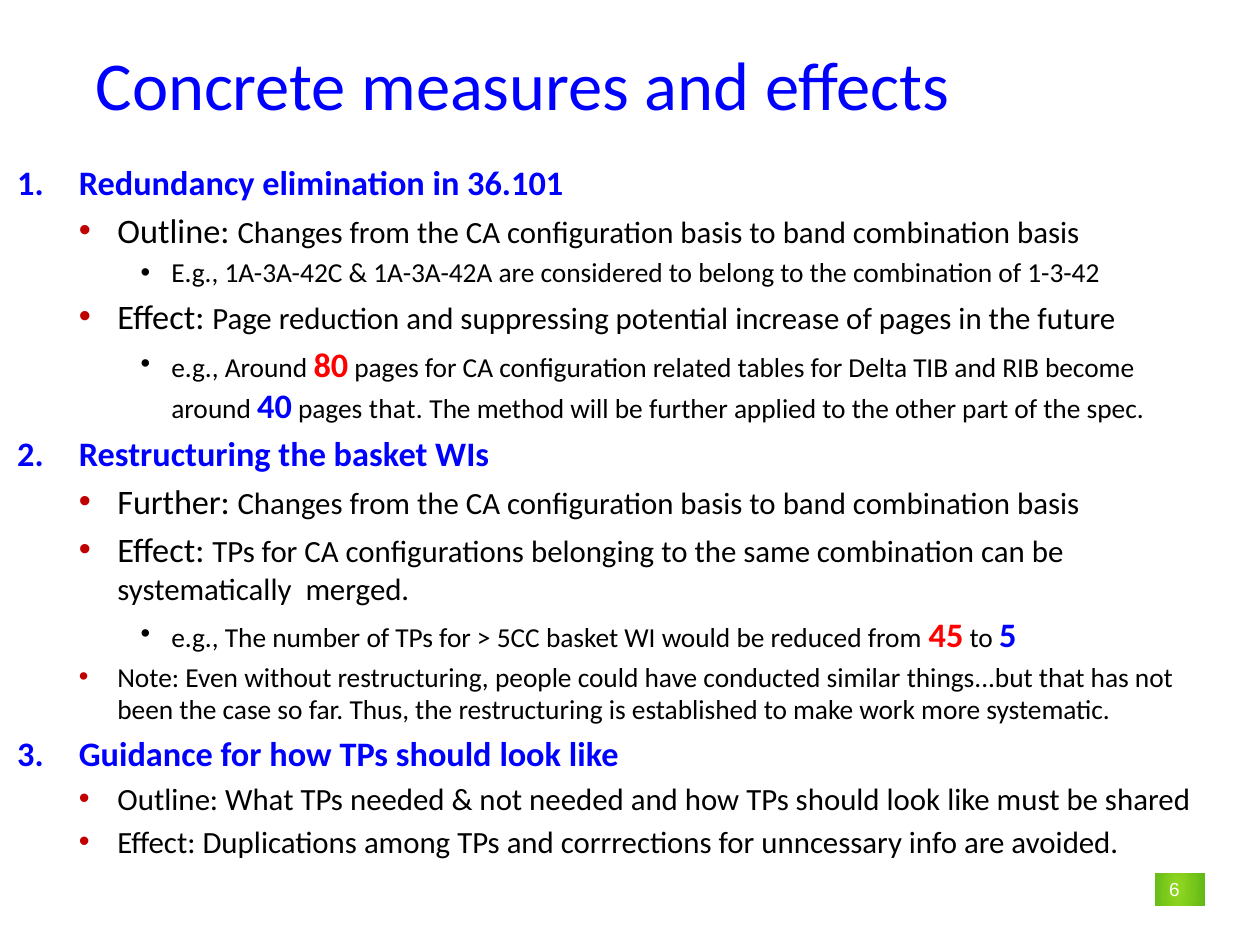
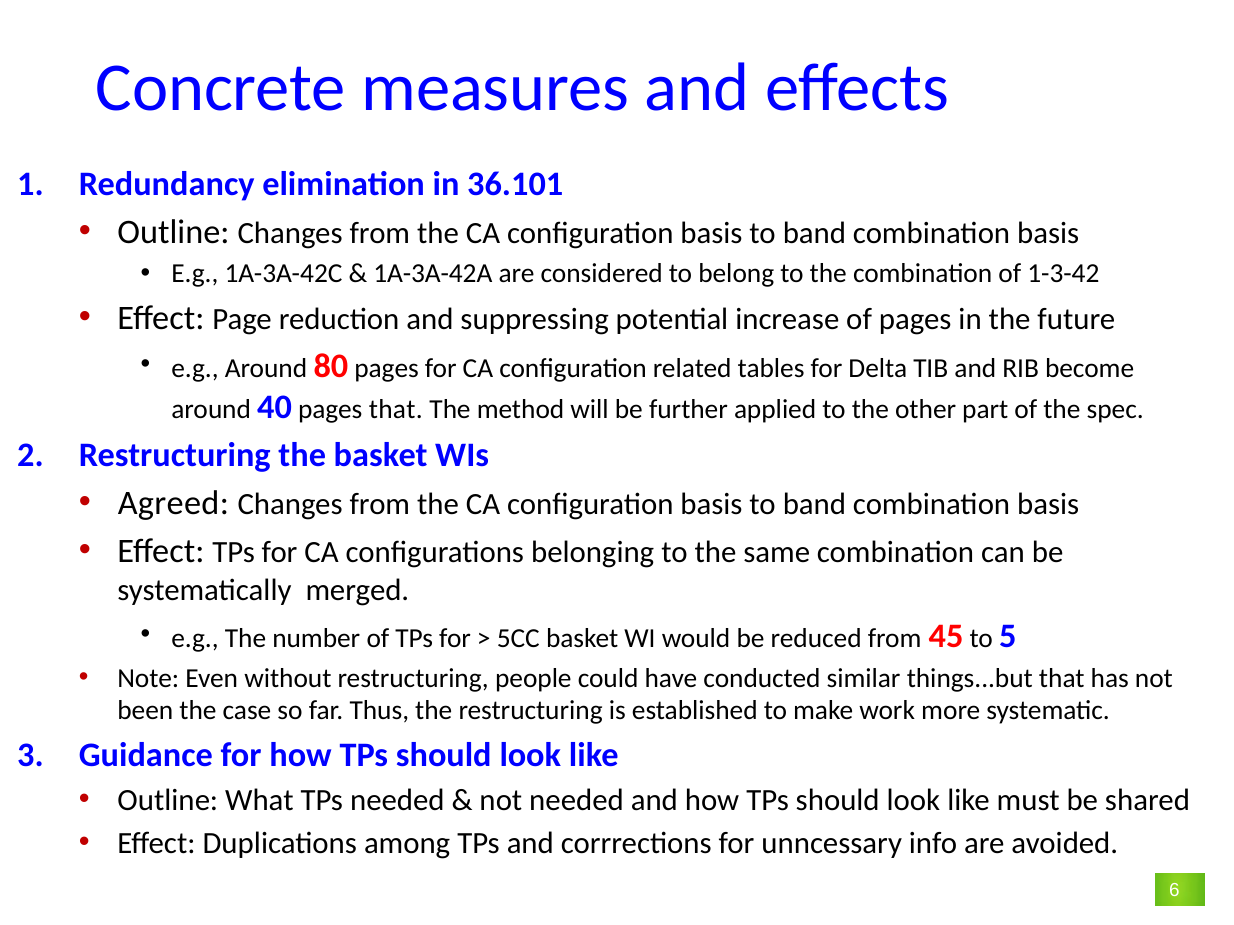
Further: Further -> Agreed (173, 503)
